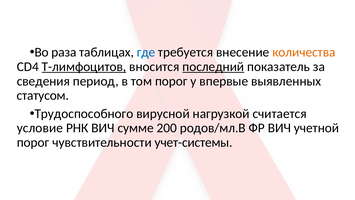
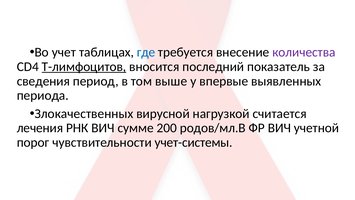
раза: раза -> учет (64, 52)
количества colour: orange -> purple (304, 52)
последний underline: present -> none (213, 67)
том порог: порог -> выше (171, 81)
статусом: статусом -> периода (43, 95)
Трудоспособного: Трудоспособного -> Злокачественных (84, 113)
условие: условие -> лечения (40, 128)
